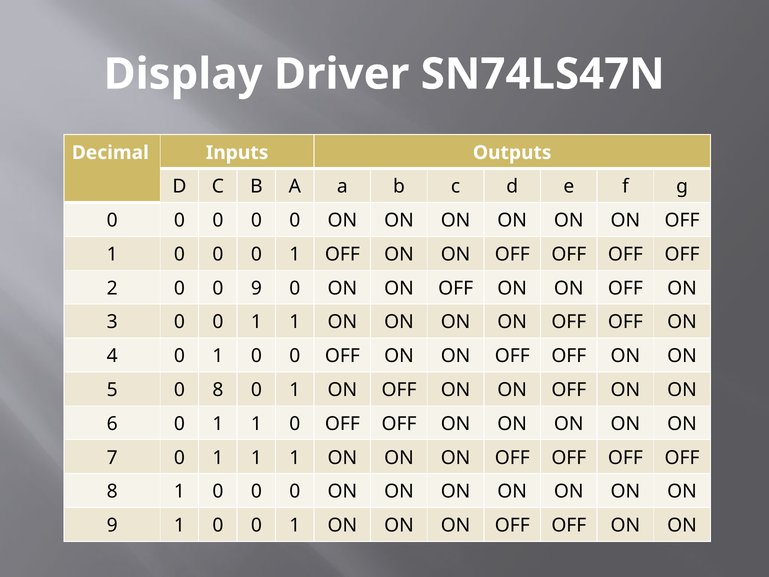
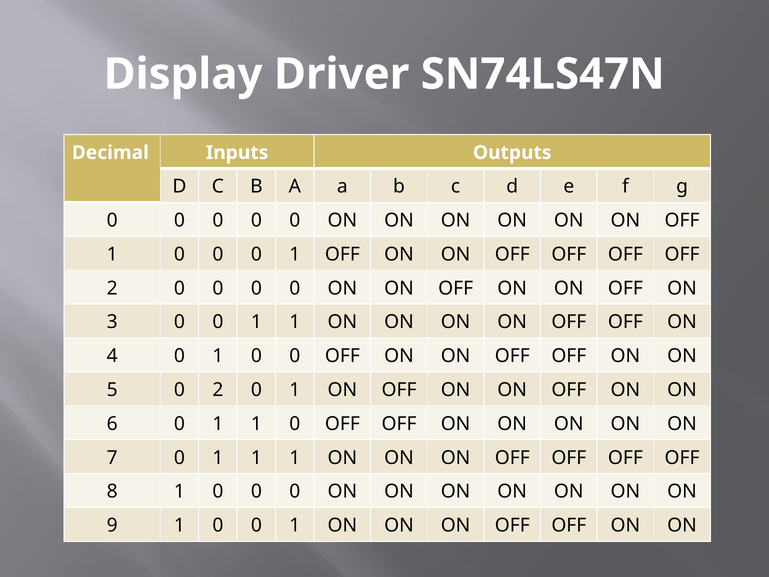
2 0 0 9: 9 -> 0 (256, 288)
0 8: 8 -> 2 (218, 390)
